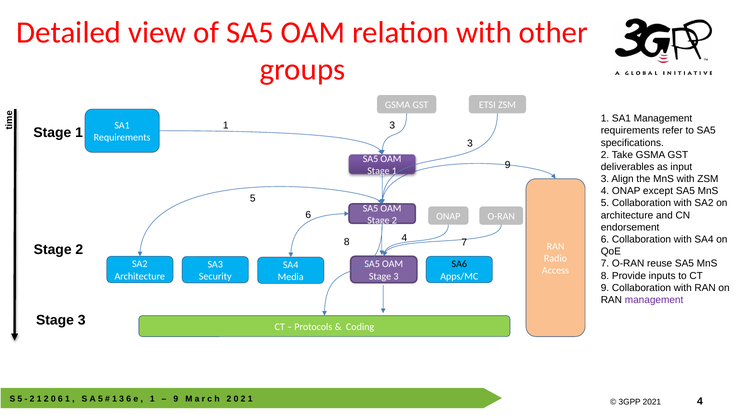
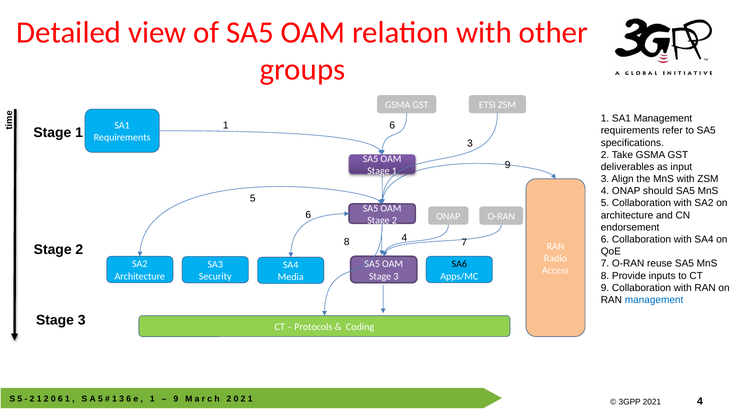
3: 3 -> 6 (392, 126)
except: except -> should (658, 191)
management colour: purple -> blue (654, 300)
